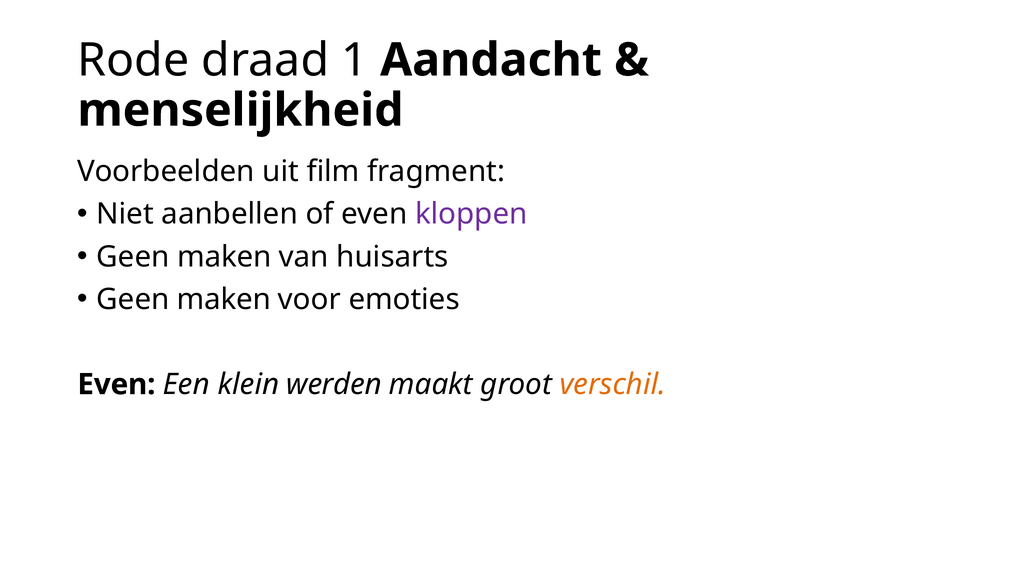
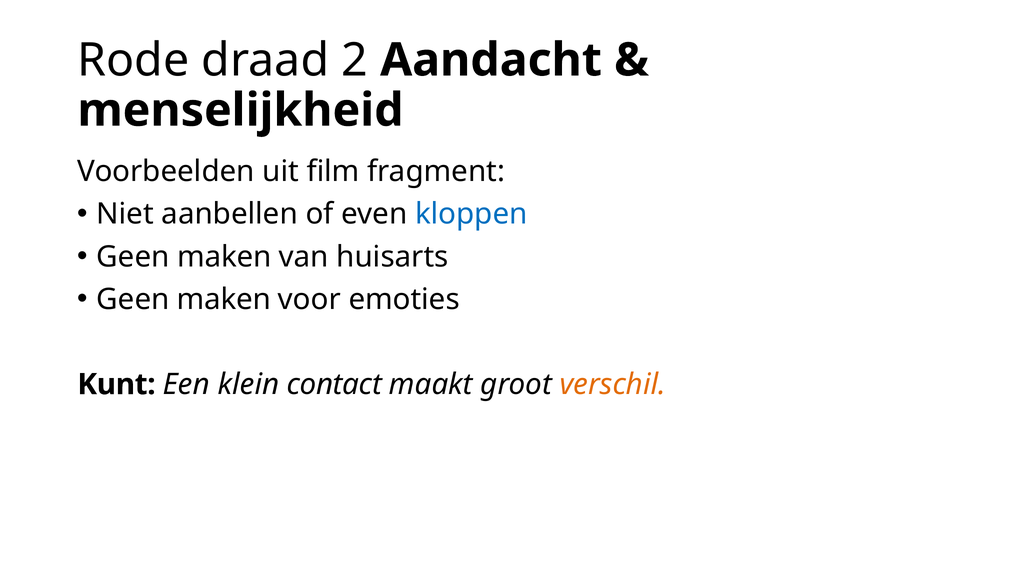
1: 1 -> 2 (354, 60)
kloppen colour: purple -> blue (471, 214)
Even: Even -> Kunt (116, 384)
werden: werden -> contact (334, 384)
